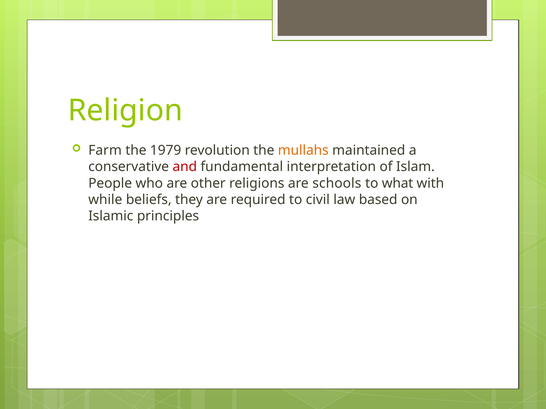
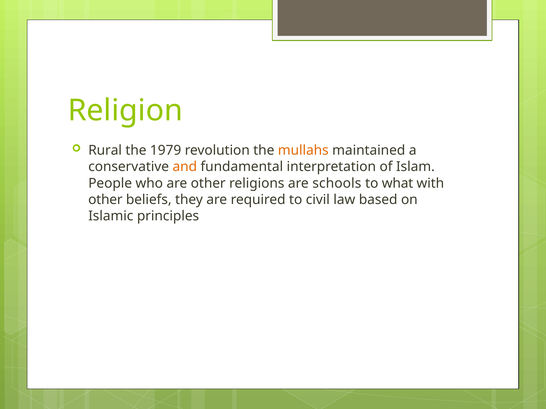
Farm: Farm -> Rural (105, 151)
and colour: red -> orange (185, 167)
while: while -> other (105, 200)
